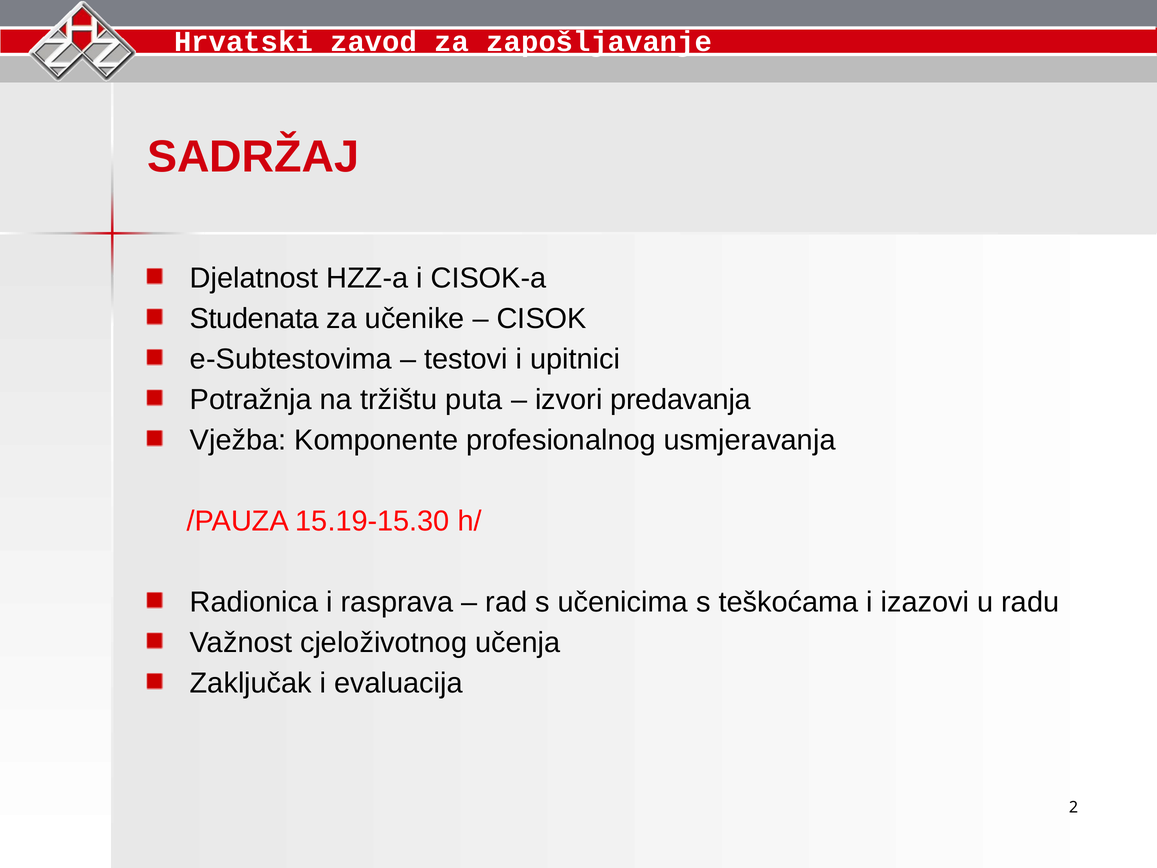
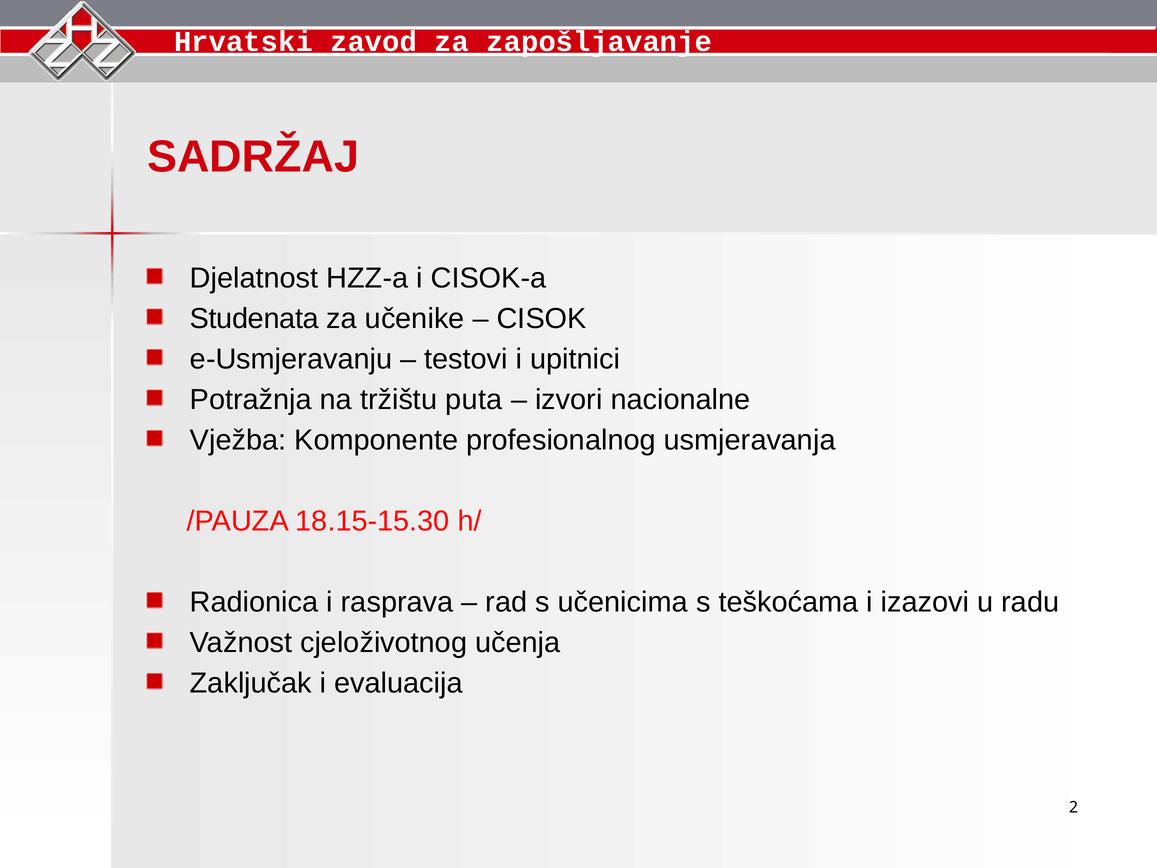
e-Subtestovima: e-Subtestovima -> e-Usmjeravanju (291, 359)
predavanja: predavanja -> nacionalne (680, 400)
15.19-15.30: 15.19-15.30 -> 18.15-15.30 (372, 521)
